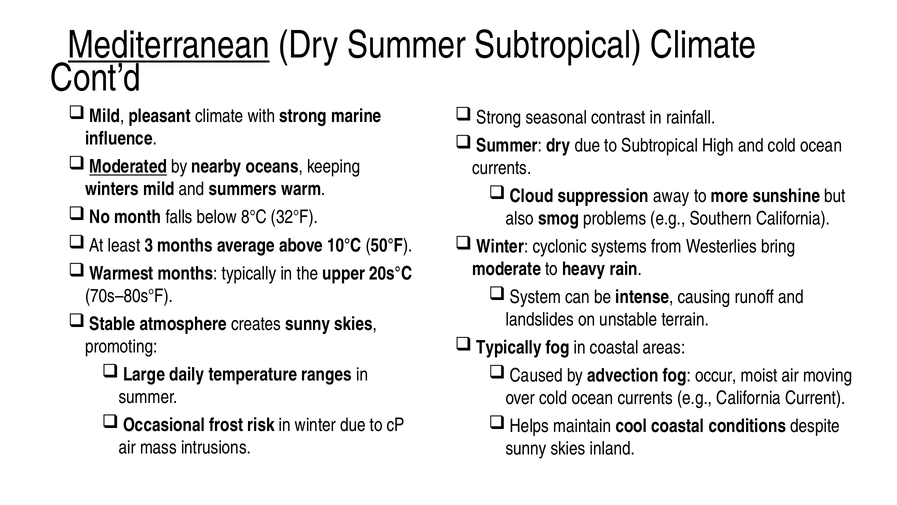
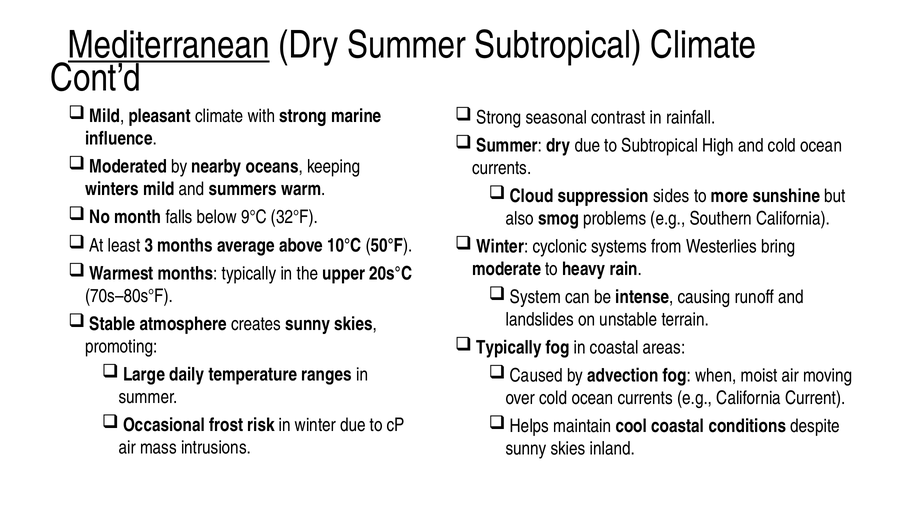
Moderated underline: present -> none (128, 167)
away: away -> sides (671, 196)
8°C: 8°C -> 9°C (254, 217)
occur: occur -> when (716, 375)
